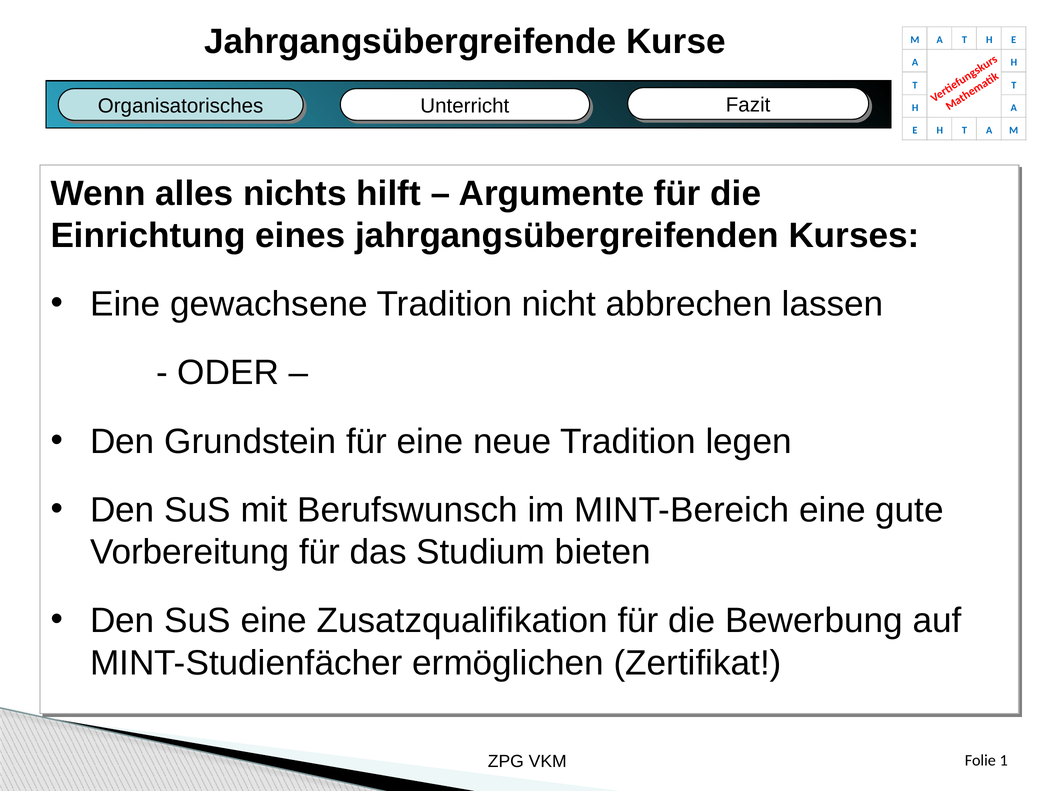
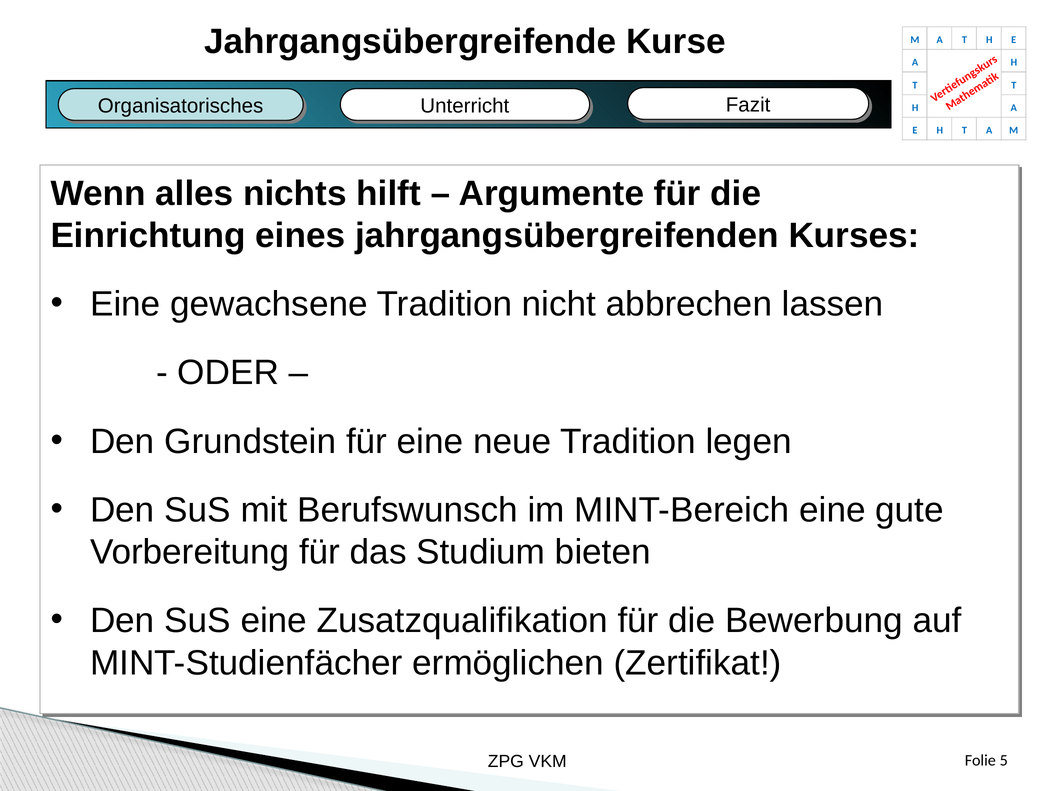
1: 1 -> 5 (1004, 761)
